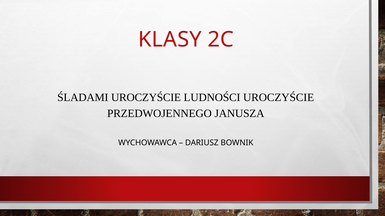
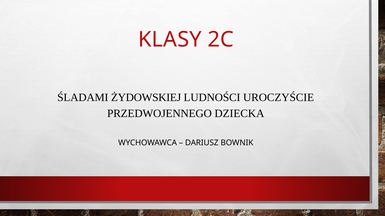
ŚLADAMI UROCZYŚCIE: UROCZYŚCIE -> ŻYDOWSKIEJ (146, 98)
JANUSZA: JANUSZA -> DZIECKA (239, 114)
